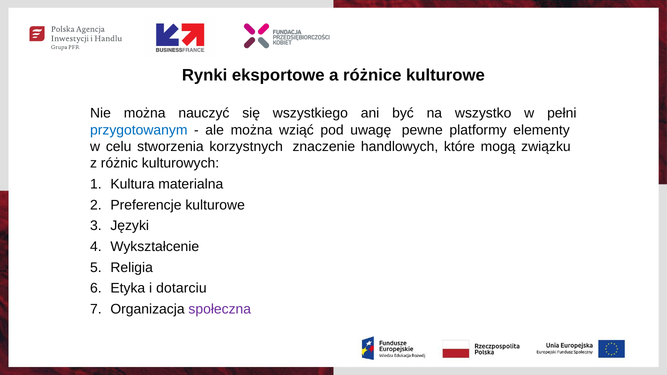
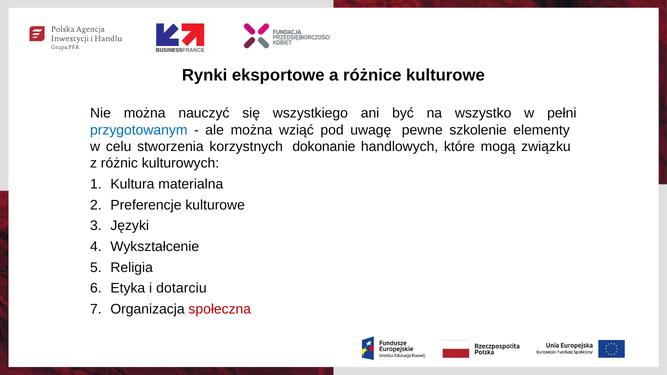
platformy: platformy -> szkolenie (478, 130)
znaczenie: znaczenie -> dokonanie (324, 147)
społeczna colour: purple -> red (220, 309)
